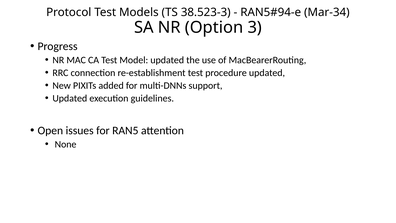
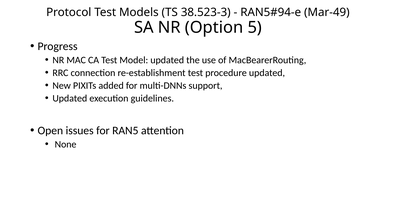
Mar-34: Mar-34 -> Mar-49 (327, 12)
3: 3 -> 5 (255, 27)
